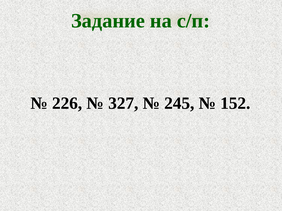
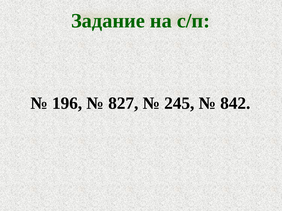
226: 226 -> 196 (67, 104)
327: 327 -> 827 (123, 104)
152: 152 -> 842 (235, 104)
